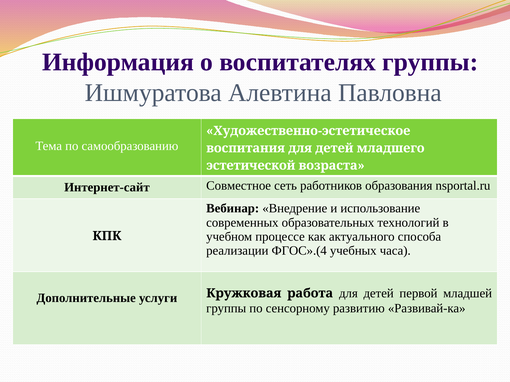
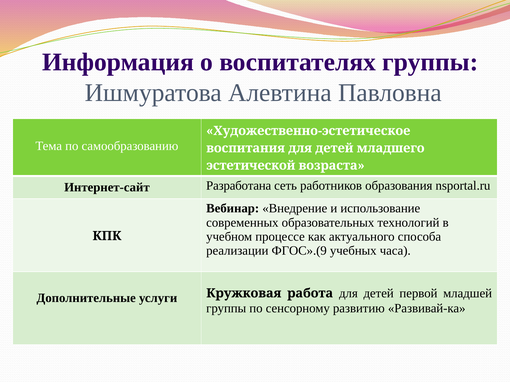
Совместное: Совместное -> Разработана (239, 186)
ФГОС».(4: ФГОС».(4 -> ФГОС».(9 (299, 251)
